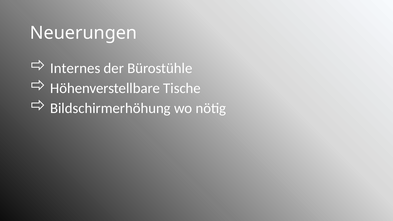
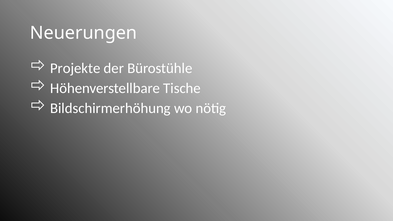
Internes: Internes -> Projekte (75, 68)
